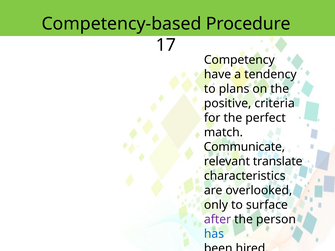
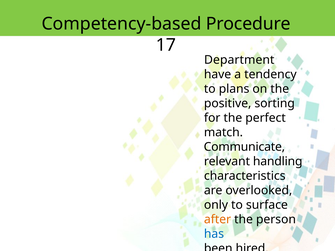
Competency: Competency -> Department (239, 60)
criteria: criteria -> sorting (275, 104)
translate: translate -> handling (278, 162)
after colour: purple -> orange (218, 220)
